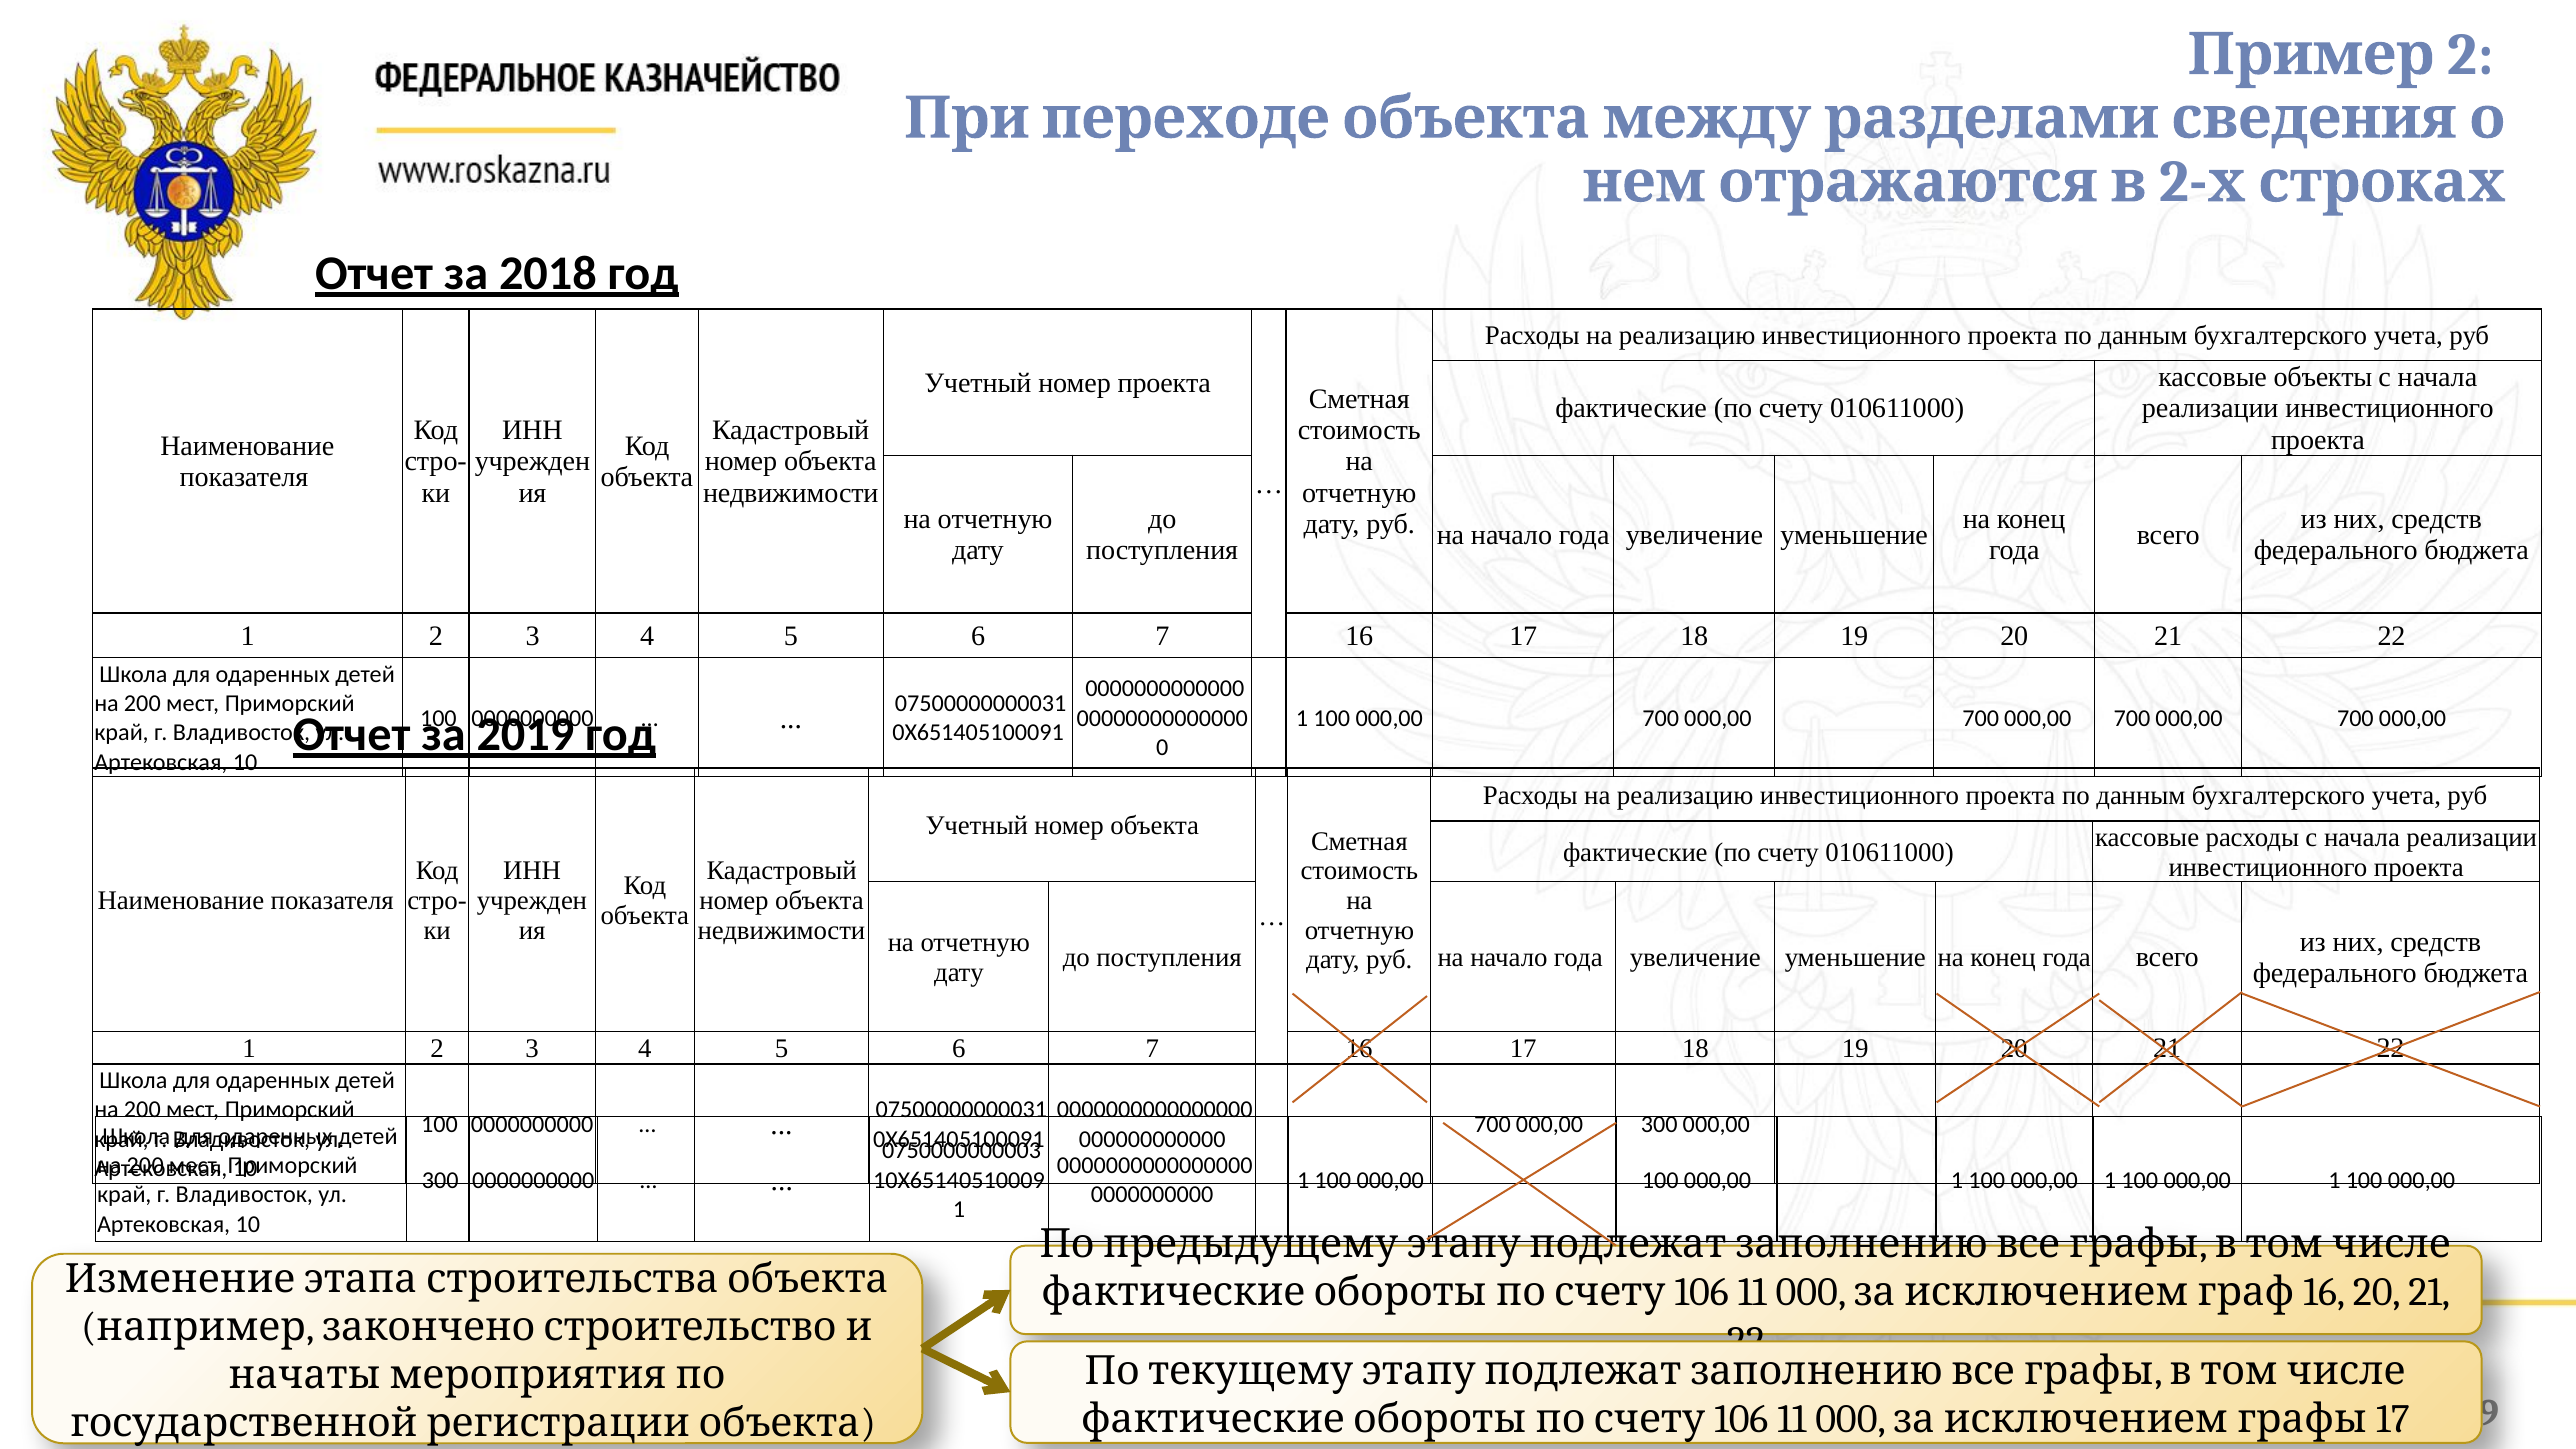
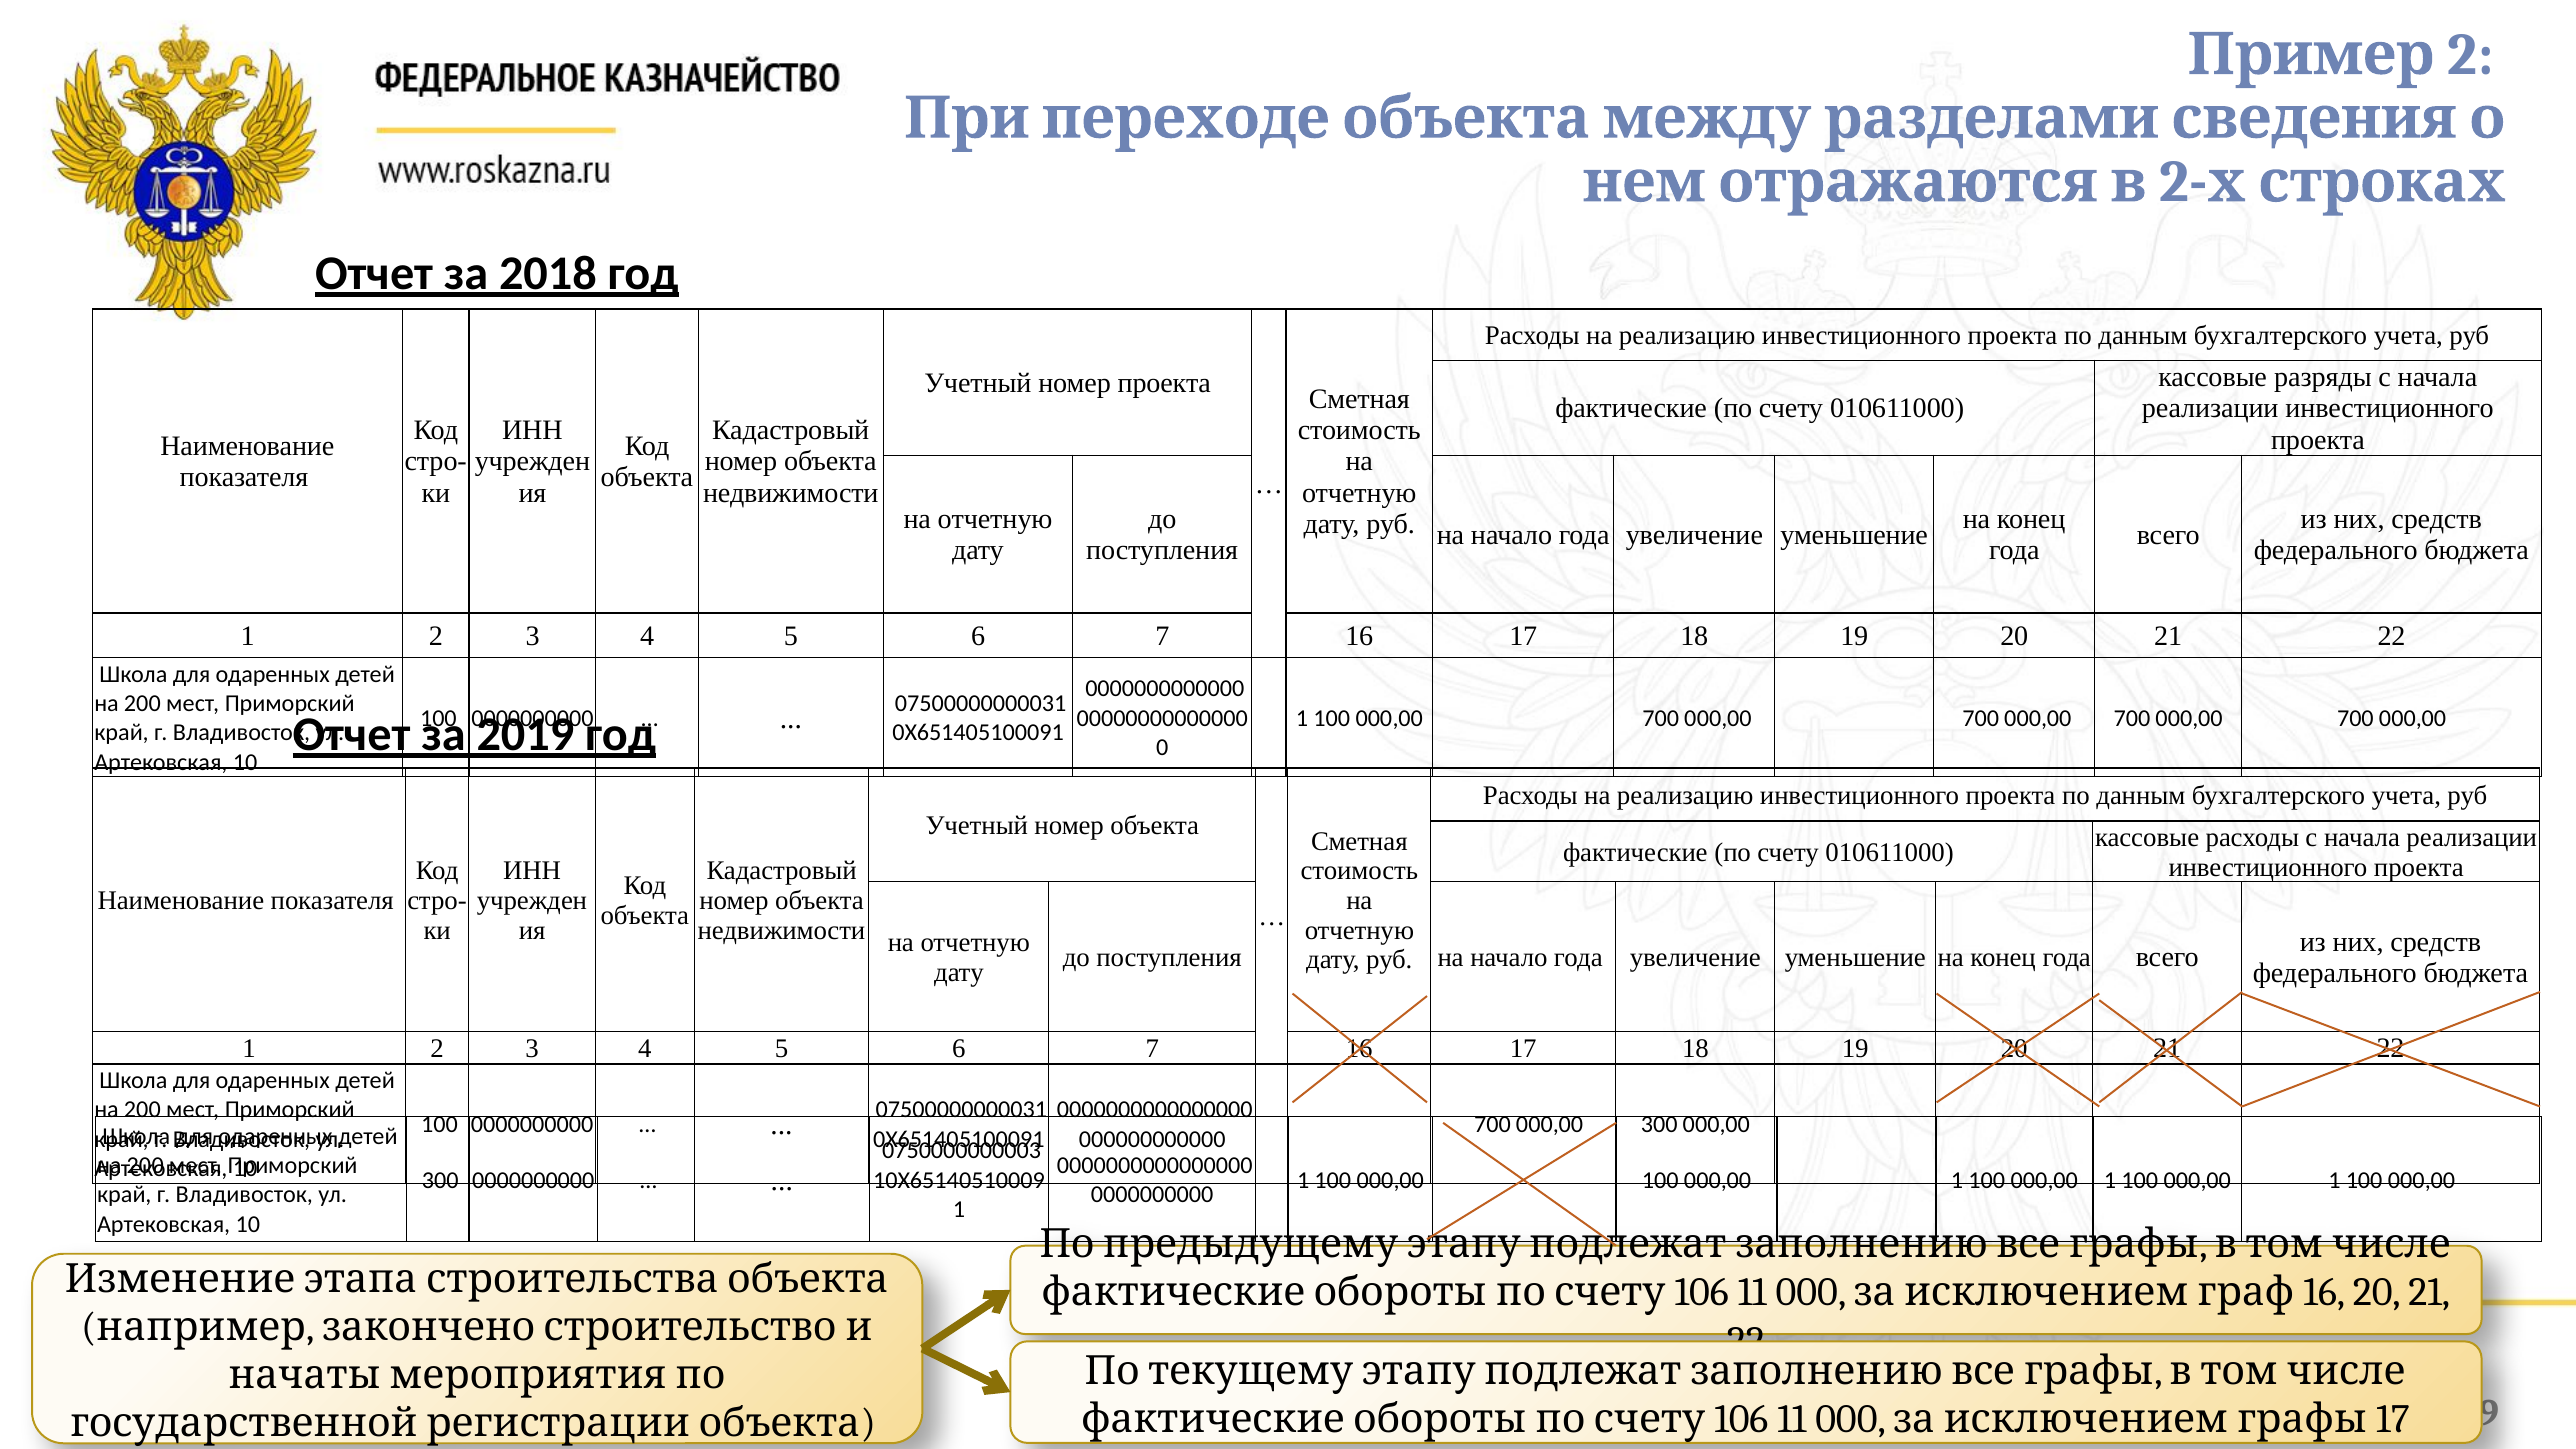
объекты: объекты -> разряды (2323, 377)
